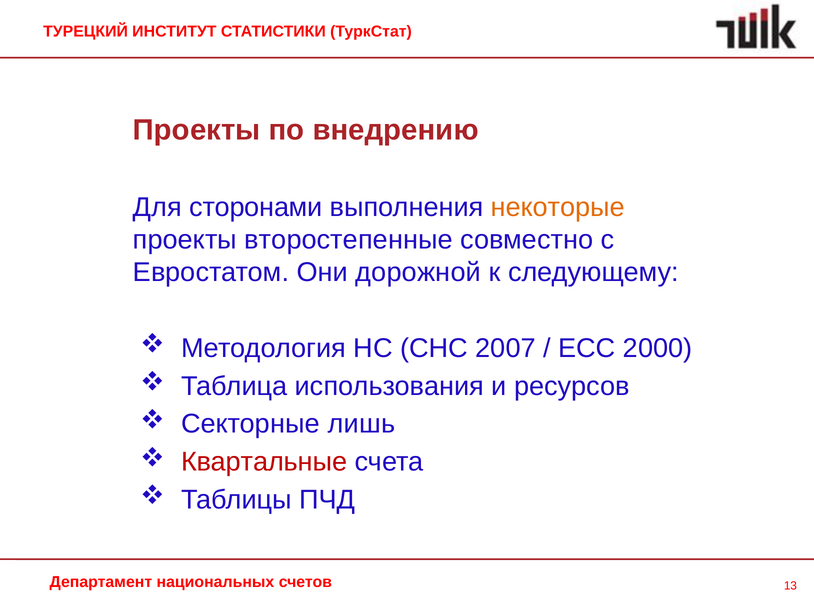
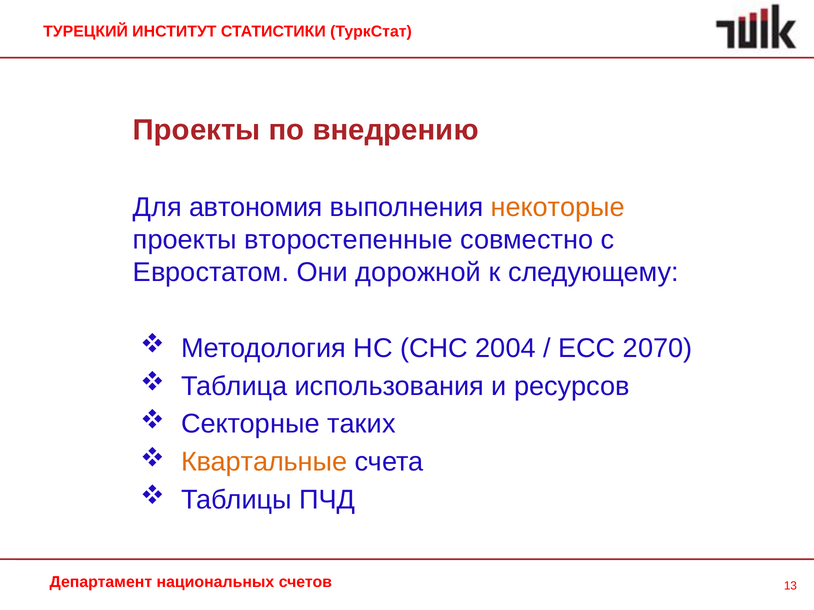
сторонами: сторонами -> автономия (256, 207)
2007: 2007 -> 2004 (506, 348)
2000: 2000 -> 2070 (658, 348)
лишь: лишь -> таких (362, 424)
Квартальные colour: red -> orange (264, 462)
